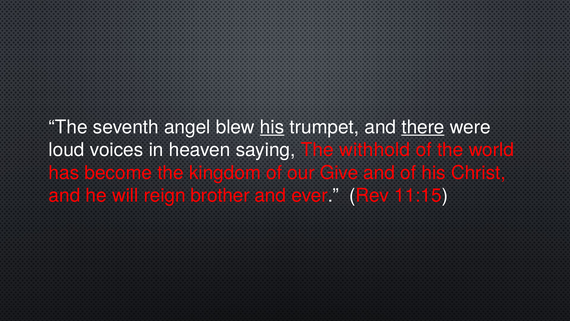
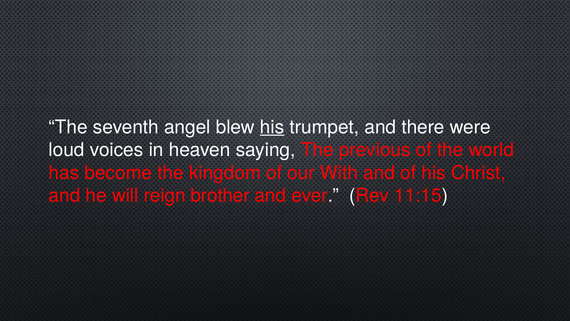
there underline: present -> none (423, 127)
withhold: withhold -> previous (375, 150)
Give: Give -> With (339, 173)
